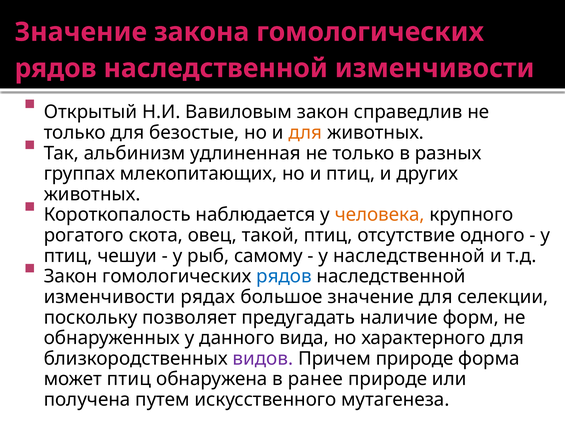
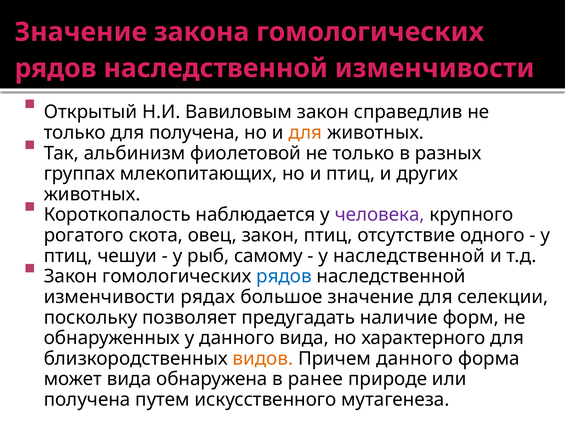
для безостые: безостые -> получена (194, 133)
удлиненная: удлиненная -> фиолетовой (246, 153)
человека colour: orange -> purple (380, 215)
овец такой: такой -> закон (270, 236)
видов colour: purple -> orange (263, 359)
Причем природе: природе -> данного (414, 359)
может птиц: птиц -> вида (129, 380)
